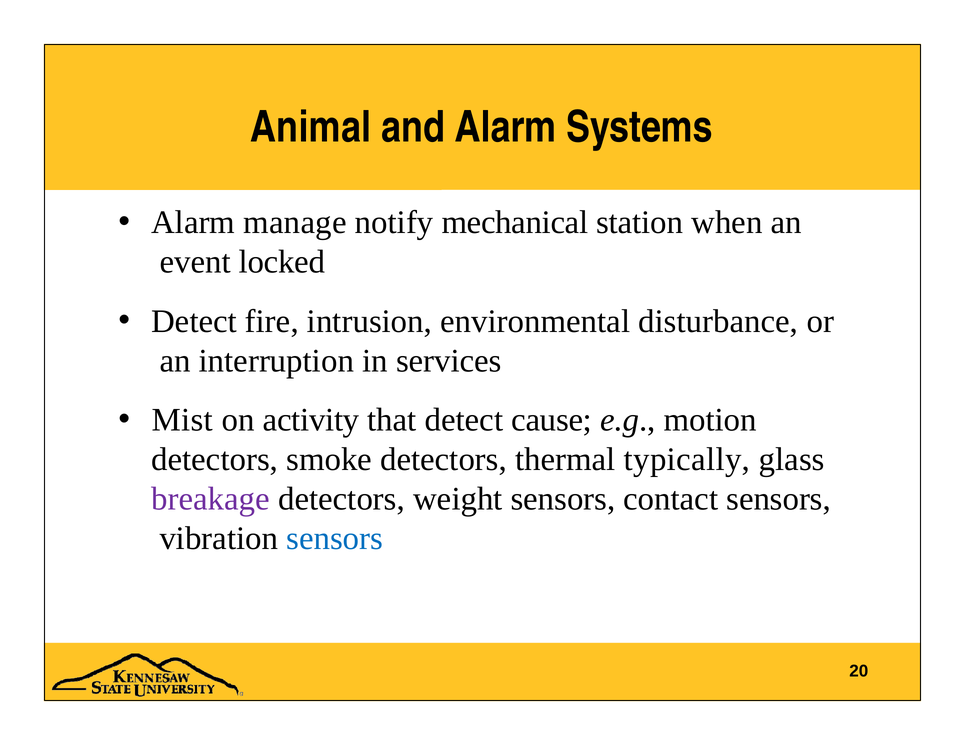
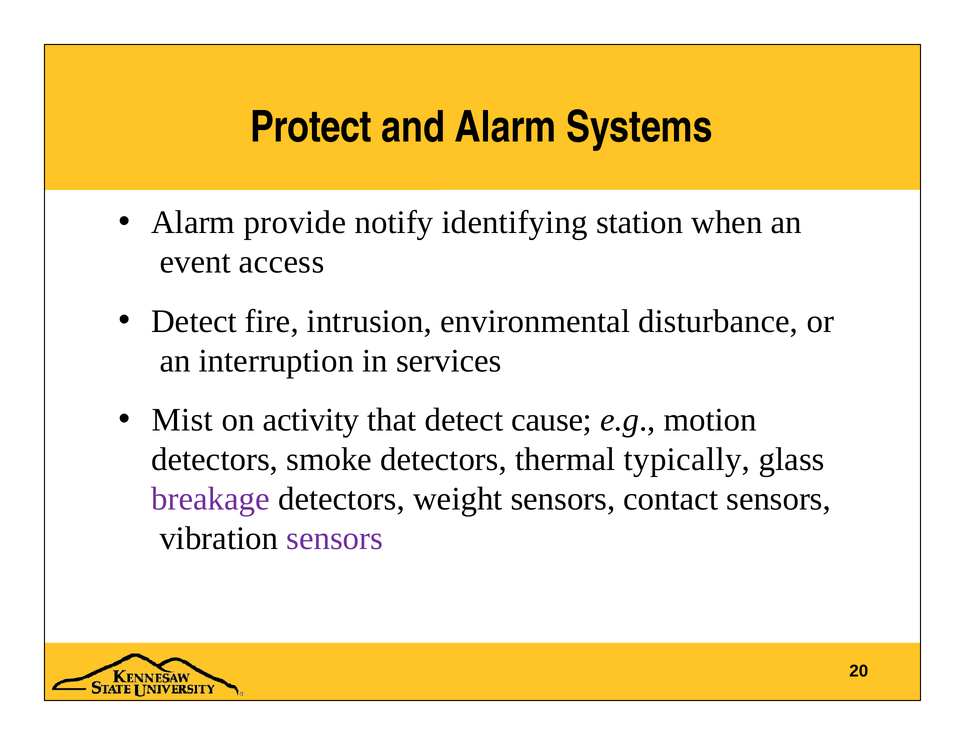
Animal: Animal -> Protect (311, 127)
manage: manage -> provide (295, 223)
mechanical: mechanical -> identifying (515, 223)
locked: locked -> access (282, 262)
sensors colour: blue -> purple (335, 539)
